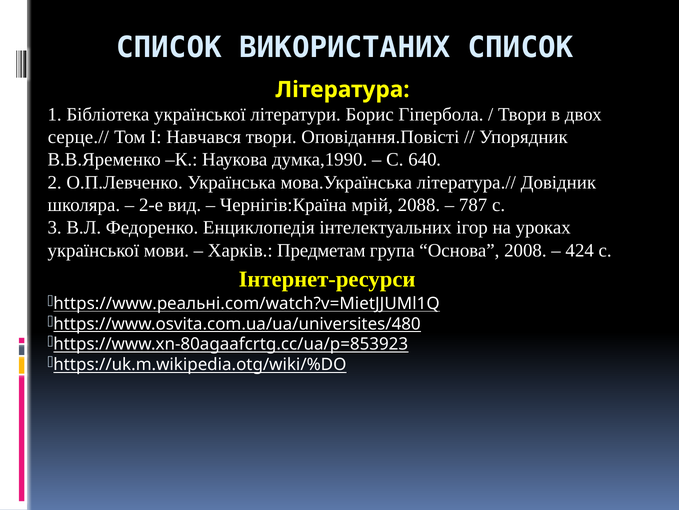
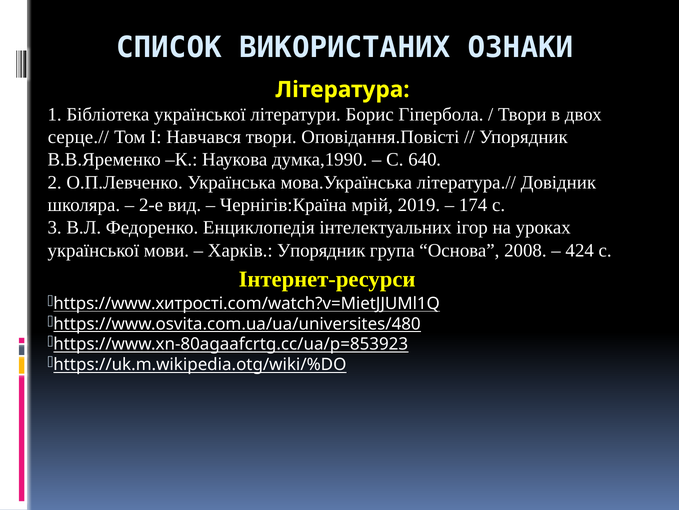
ВИКОРИСТАНИХ СПИСОК: СПИСОК -> ОЗНАКИ (521, 48)
2088: 2088 -> 2019 (419, 205)
787: 787 -> 174 (473, 205)
Харків Предметам: Предметам -> Упорядник (321, 250)
https://www.реальні.com/watch?v=MietJJUMl1Q: https://www.реальні.com/watch?v=MietJJUMl1Q -> https://www.хитрості.com/watch?v=MietJJUMl1Q (247, 303)
